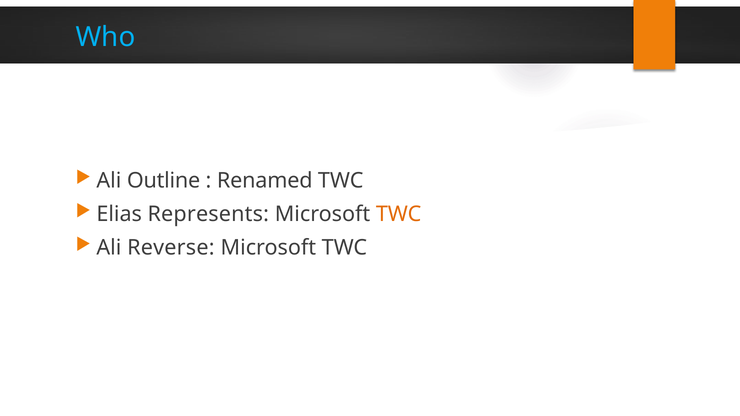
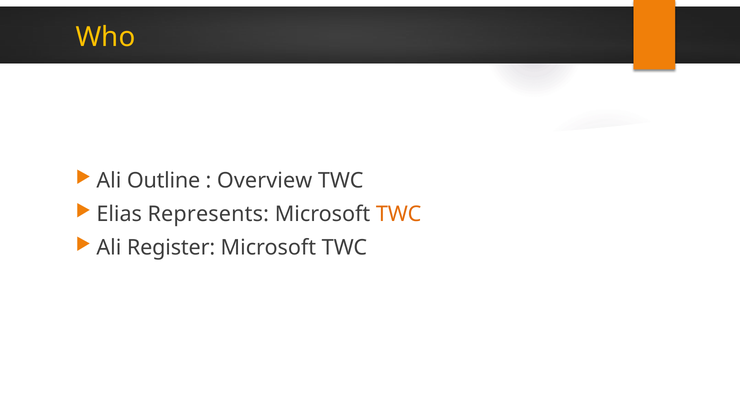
Who colour: light blue -> yellow (106, 37)
Renamed: Renamed -> Overview (265, 181)
Reverse: Reverse -> Register (171, 248)
